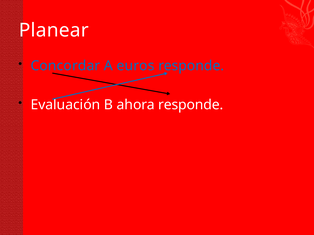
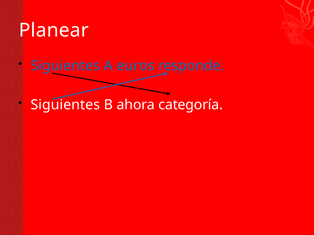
Concordar: Concordar -> Siguientes (65, 66)
Evaluación: Evaluación -> Siguientes (65, 105)
ahora responde: responde -> categoría (191, 105)
